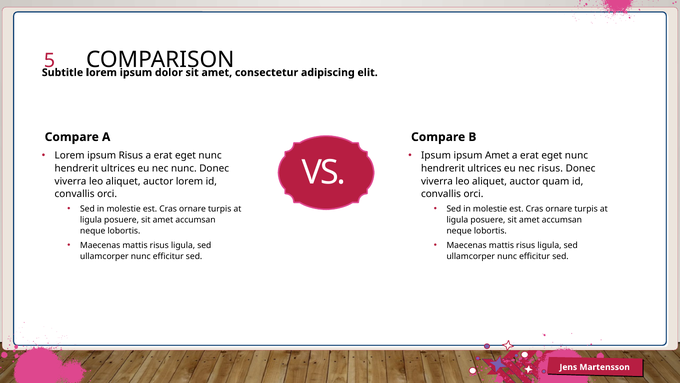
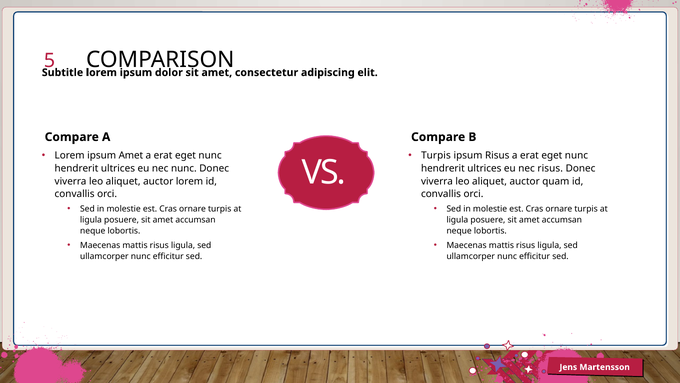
ipsum Risus: Risus -> Amet (131, 155)
Ipsum: Ipsum -> Turpis (436, 155)
ipsum Amet: Amet -> Risus (497, 155)
